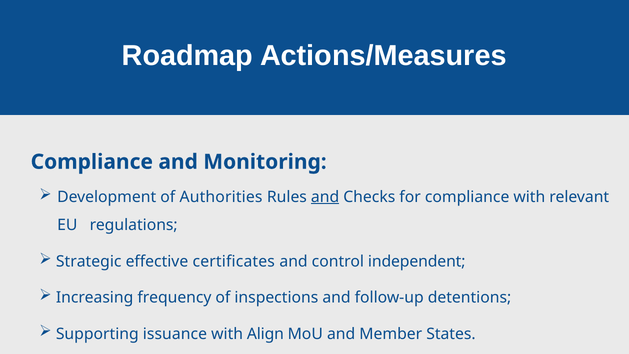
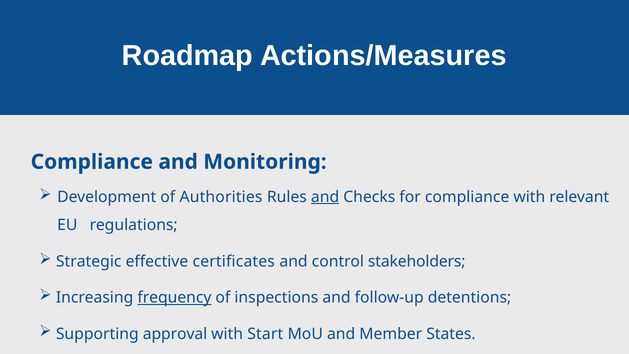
independent: independent -> stakeholders (417, 261)
frequency underline: none -> present (174, 297)
issuance: issuance -> approval (175, 334)
Align: Align -> Start (265, 334)
